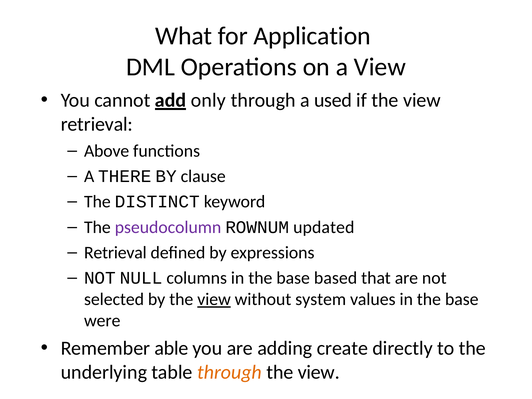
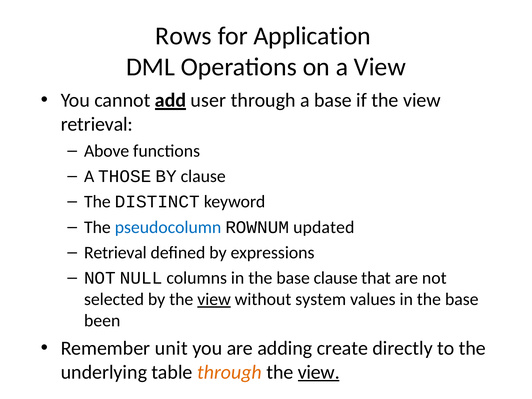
What: What -> Rows (184, 36)
only: only -> user (208, 100)
a used: used -> base (333, 100)
THERE: THERE -> THOSE (125, 176)
pseudocolumn colour: purple -> blue (168, 227)
base based: based -> clause (336, 278)
were: were -> been (102, 321)
able: able -> unit (171, 348)
view underline: none -> present (319, 372)
